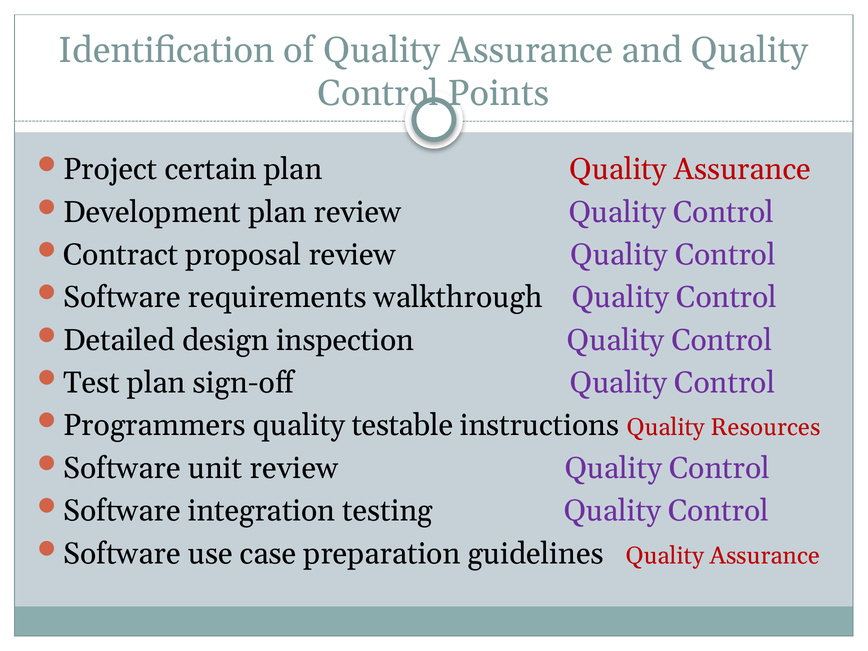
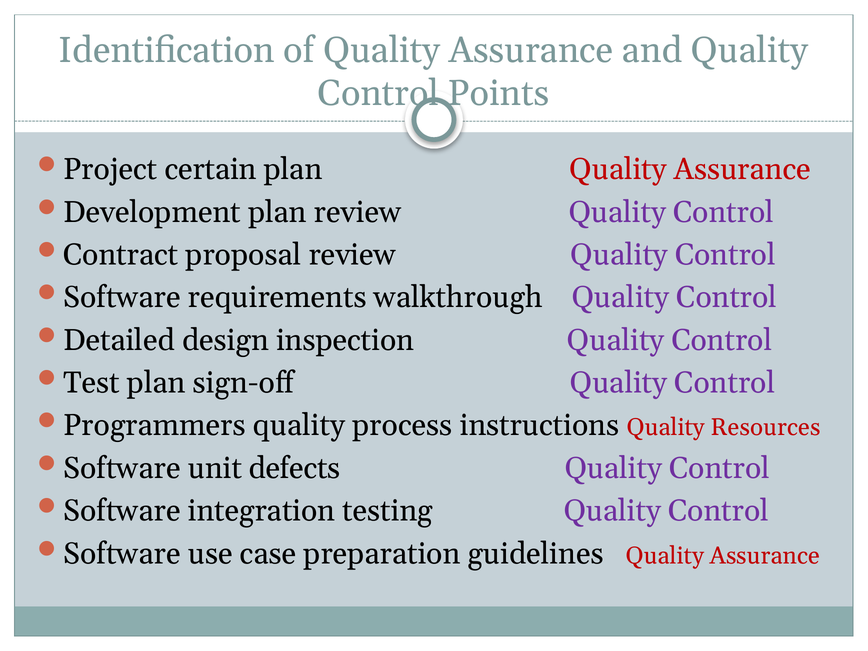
testable: testable -> process (402, 426)
unit review: review -> defects (294, 468)
